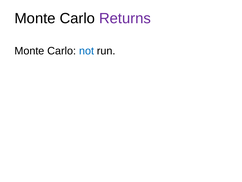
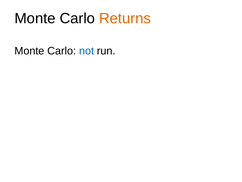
Returns colour: purple -> orange (125, 18)
